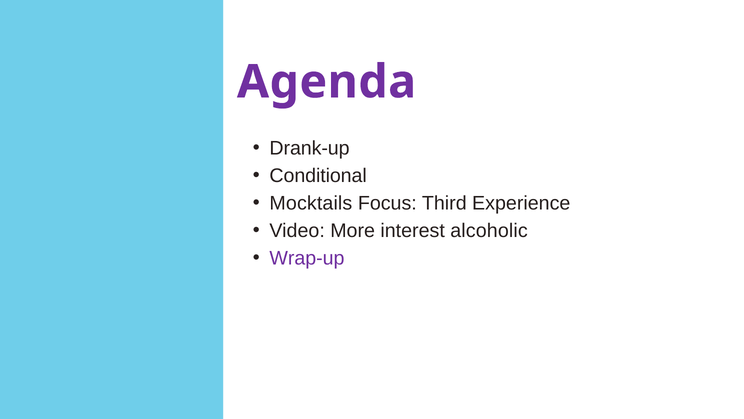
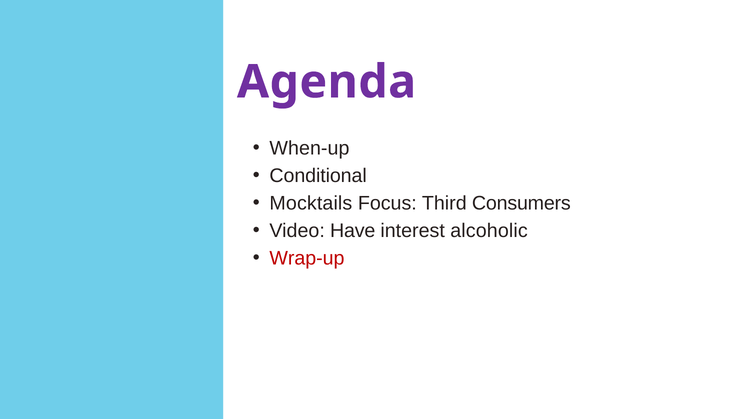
Drank-up: Drank-up -> When-up (309, 148)
Experience: Experience -> Consumers (521, 203)
More: More -> Have (353, 230)
Wrap-up colour: purple -> red (307, 258)
